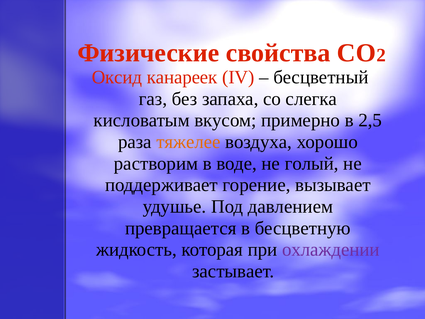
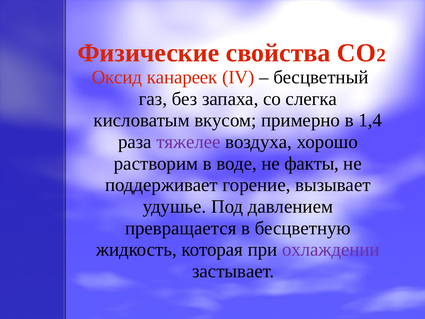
2,5: 2,5 -> 1,4 (370, 120)
тяжелее colour: orange -> purple (188, 142)
голый: голый -> факты (312, 163)
